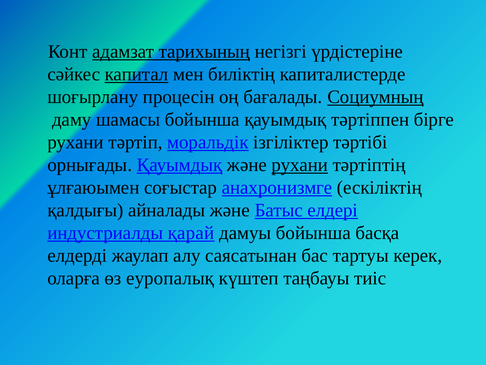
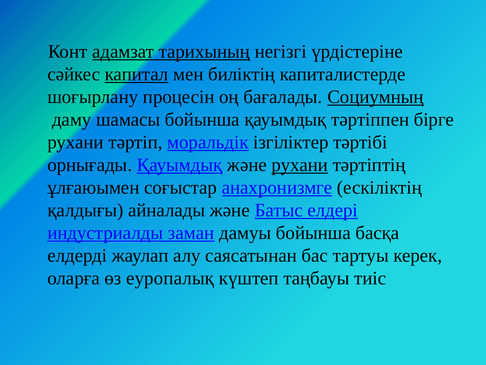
қарай: қарай -> заман (191, 233)
